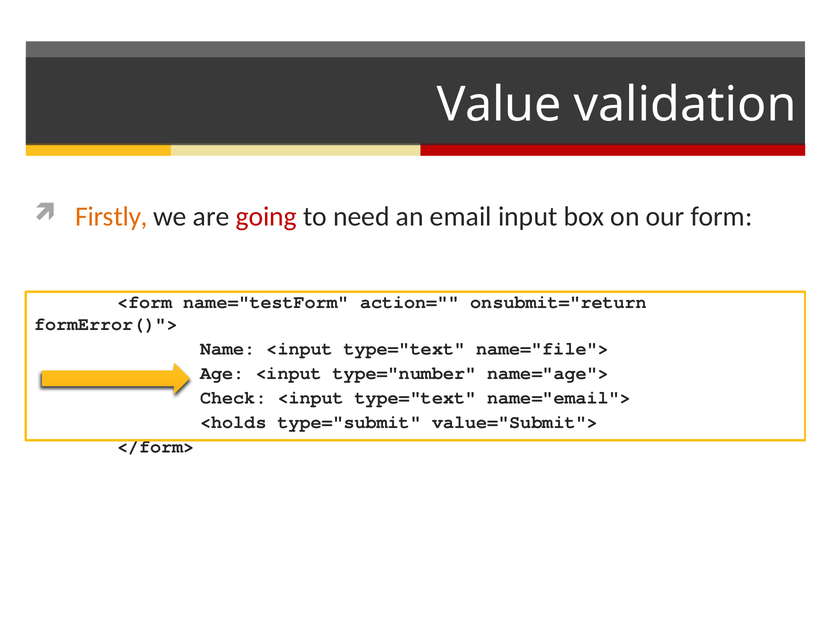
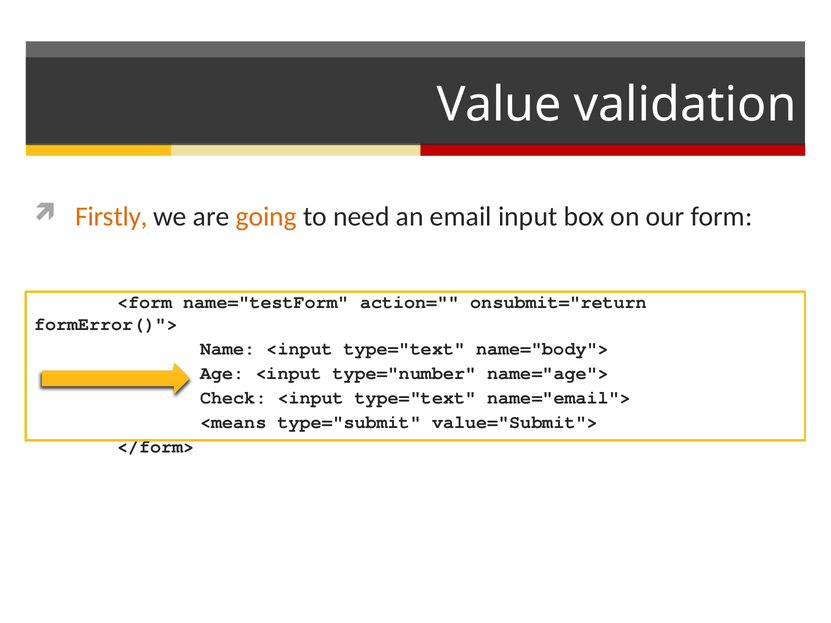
going colour: red -> orange (266, 217)
name="file">: name="file"> -> name="body"> (542, 349)
<holds: <holds -> <means (233, 422)
